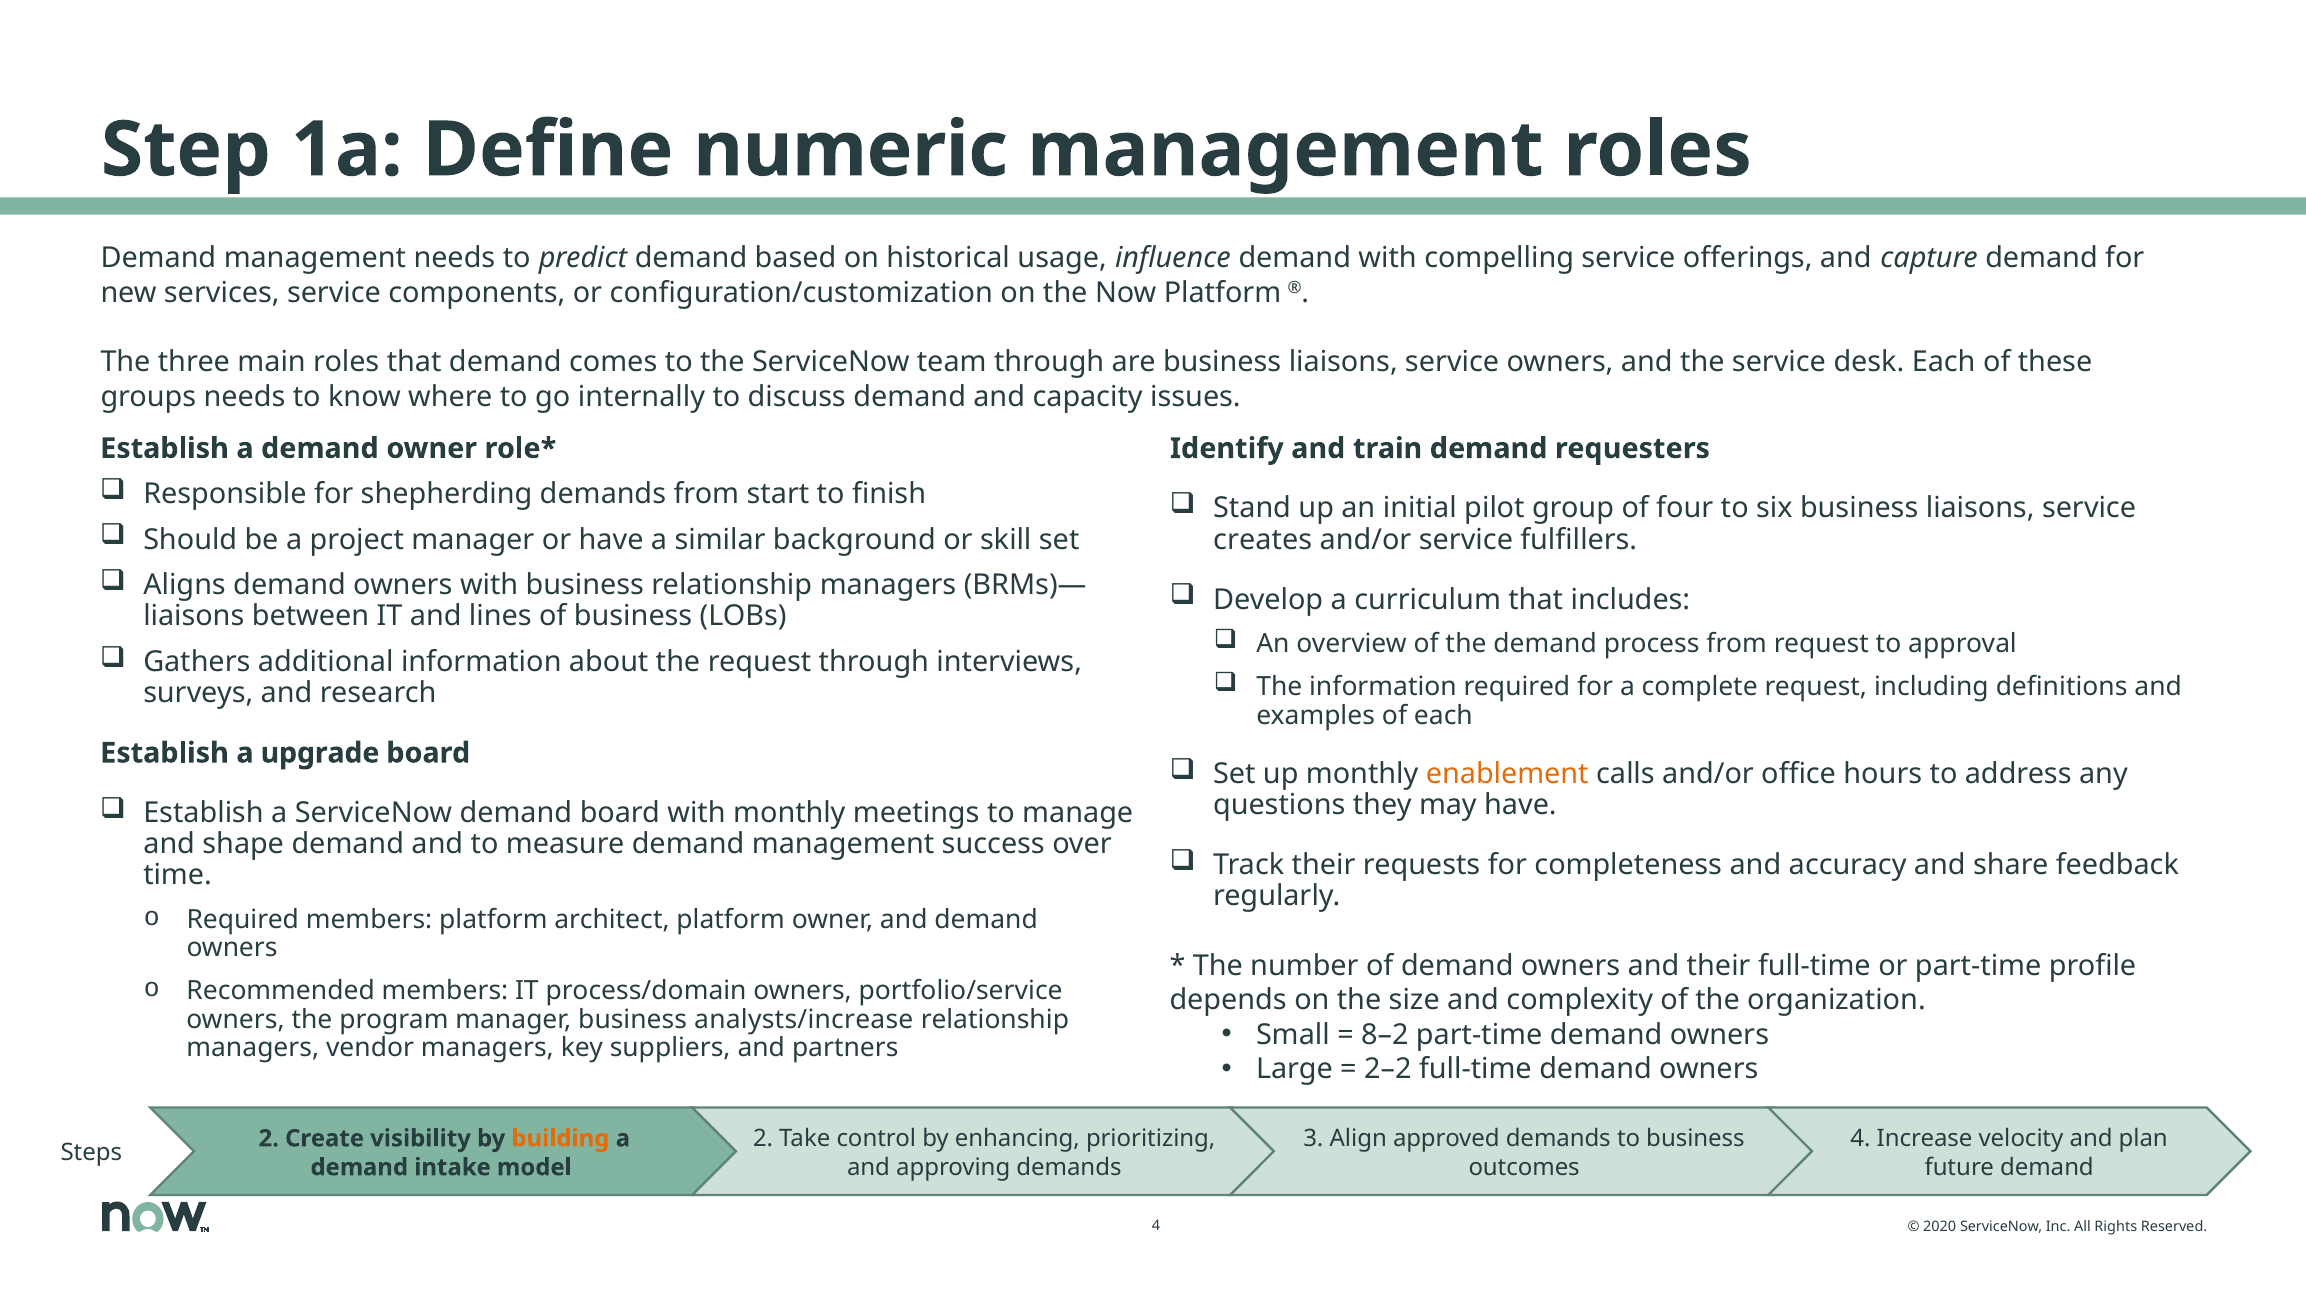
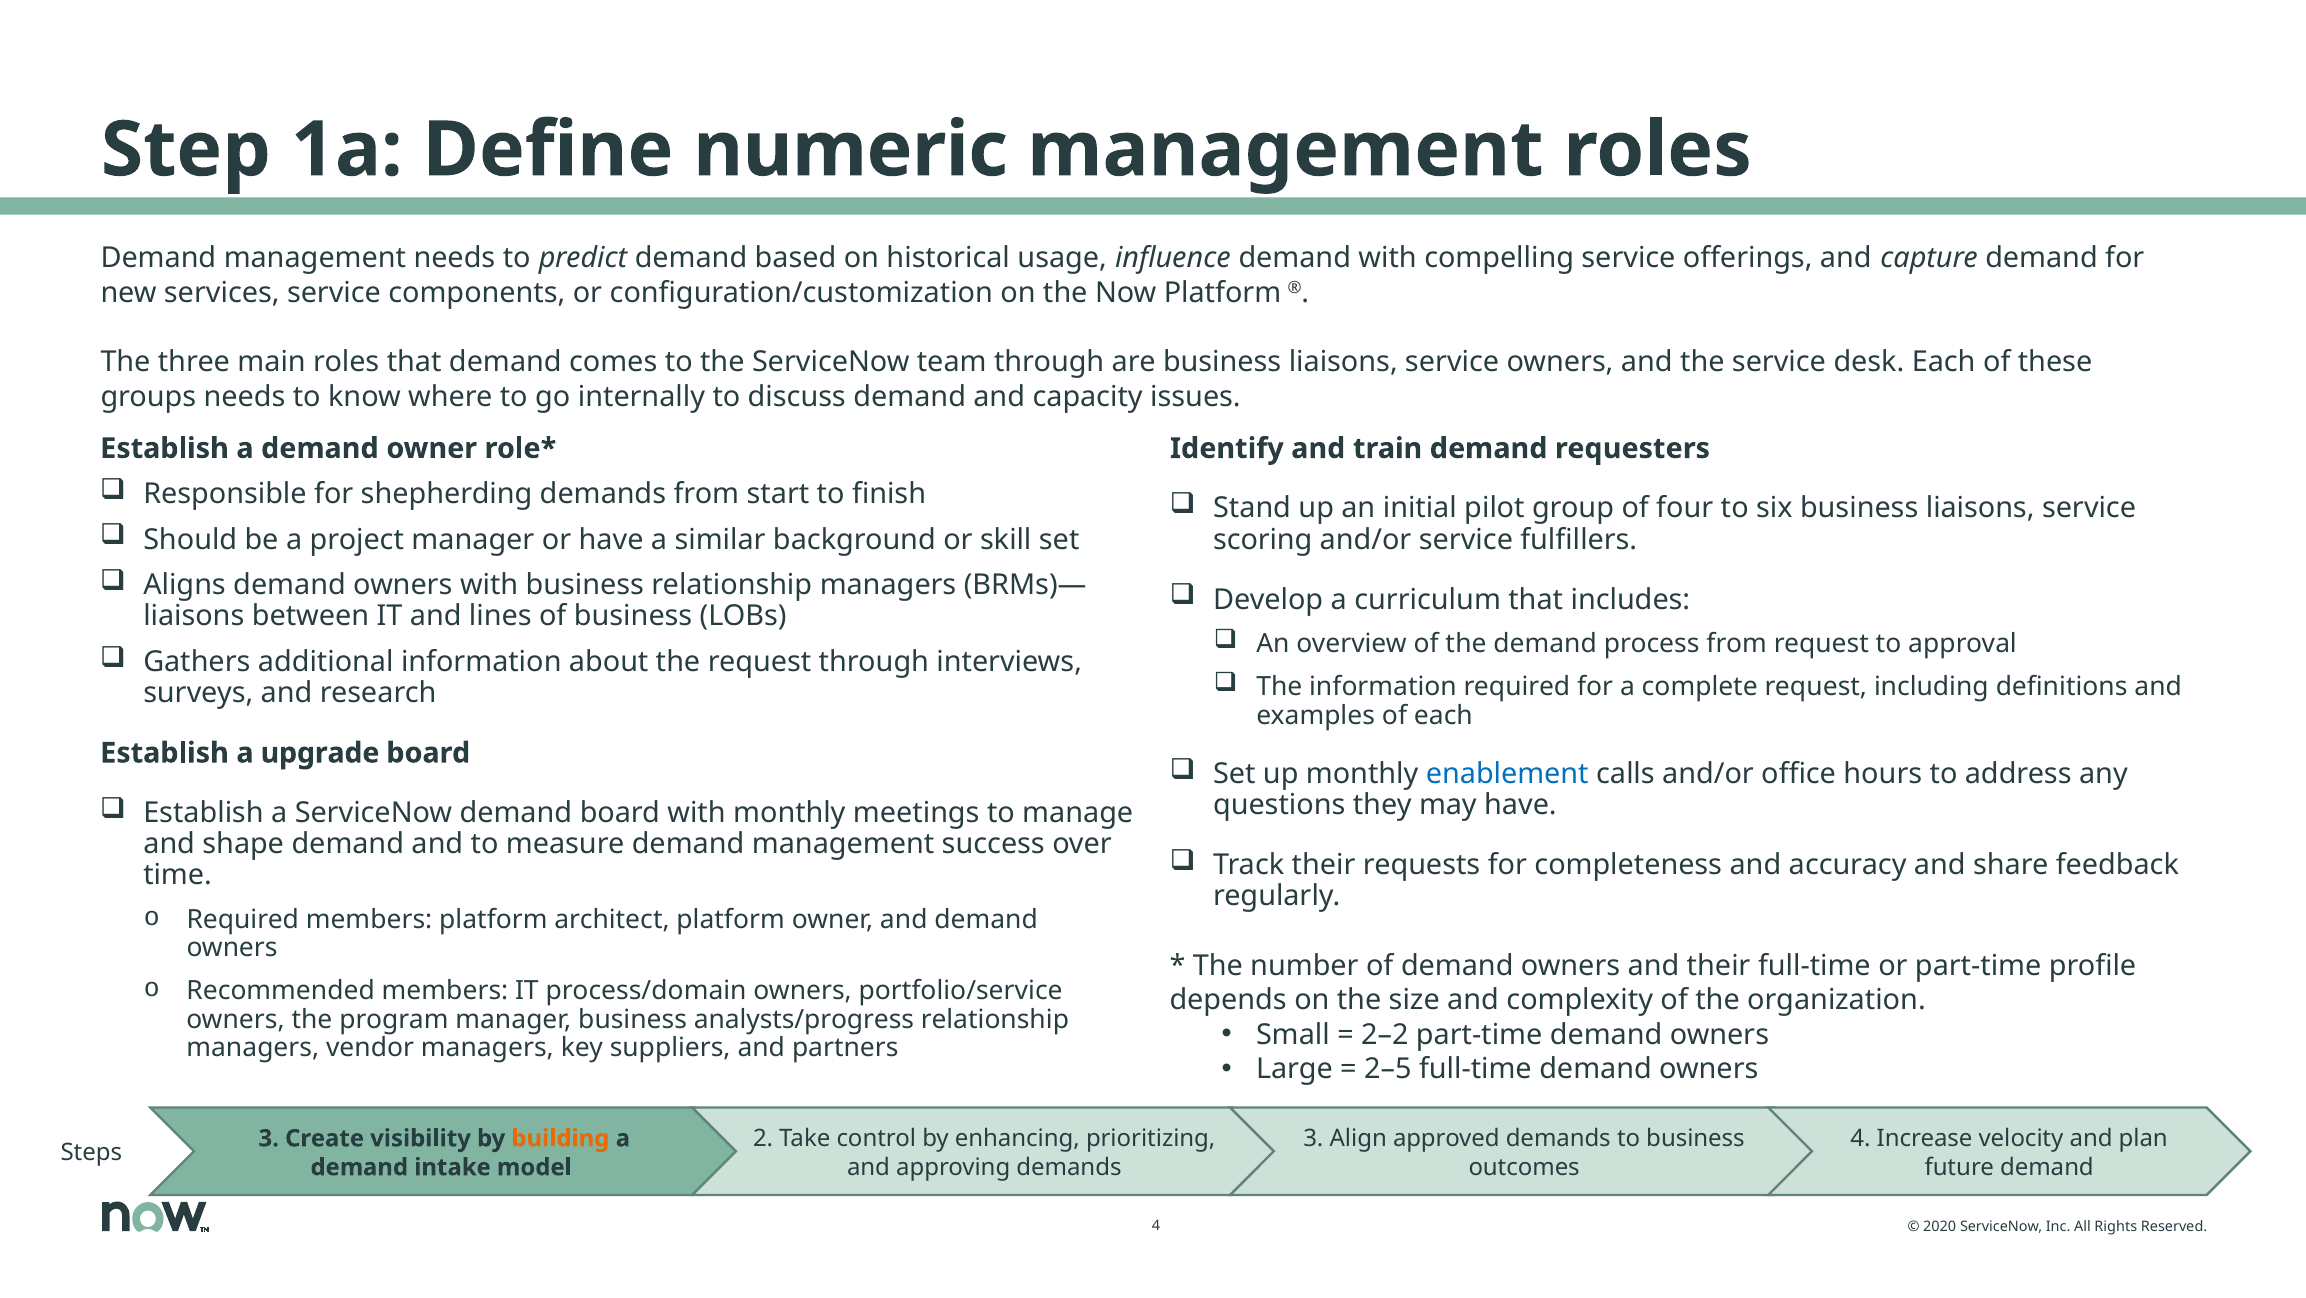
creates: creates -> scoring (1263, 539)
enablement colour: orange -> blue (1507, 774)
analysts/increase: analysts/increase -> analysts/progress (804, 1019)
8–2: 8–2 -> 2–2 (1385, 1034)
2–2: 2–2 -> 2–5 (1388, 1069)
Steps 2: 2 -> 3 (269, 1138)
